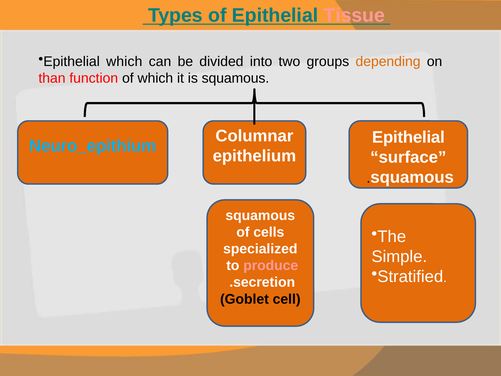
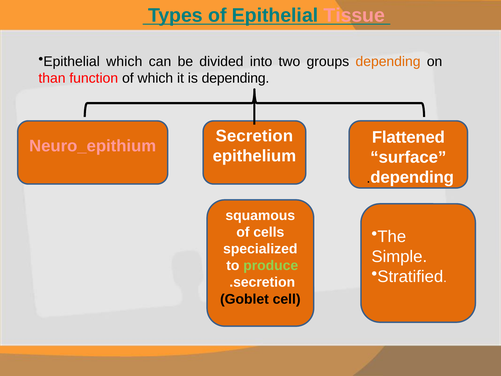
is squamous: squamous -> depending (236, 78)
Columnar: Columnar -> Secretion (254, 136)
Epithelial: Epithelial -> Flattened (408, 137)
Neuro_epithium colour: light blue -> pink (93, 146)
squamous: squamous -> depending (412, 177)
produce colour: pink -> light green (271, 265)
